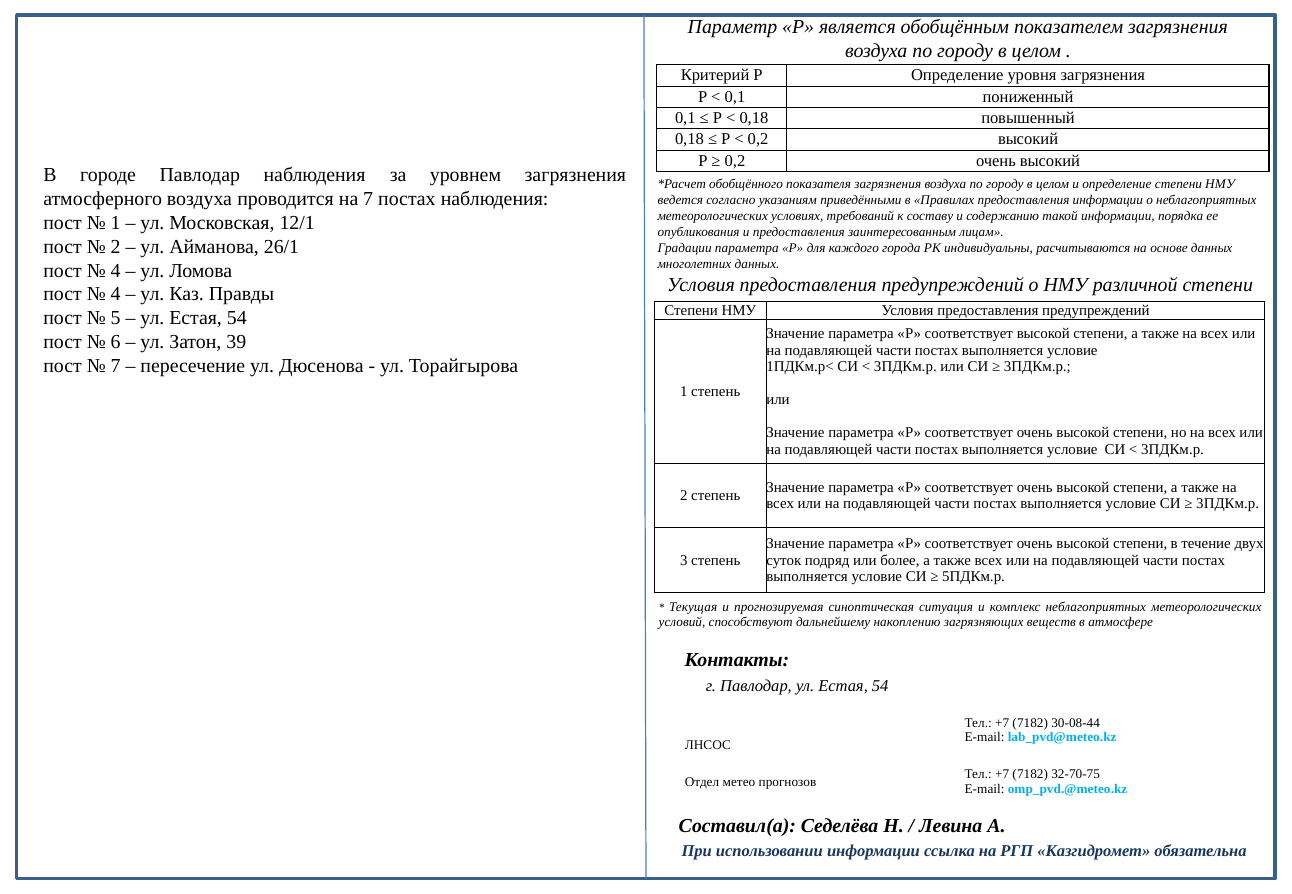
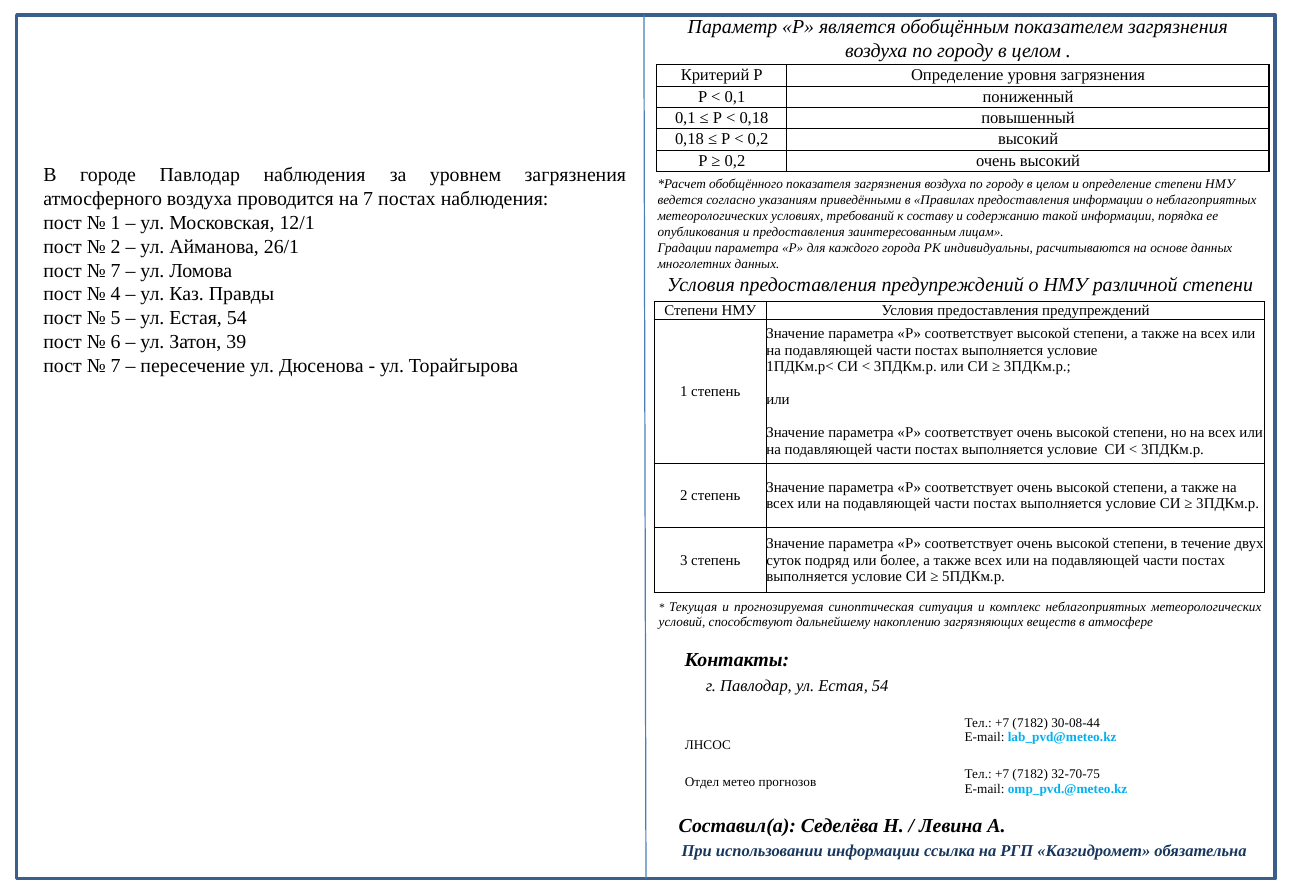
4: 4 -> 7 (116, 271)
